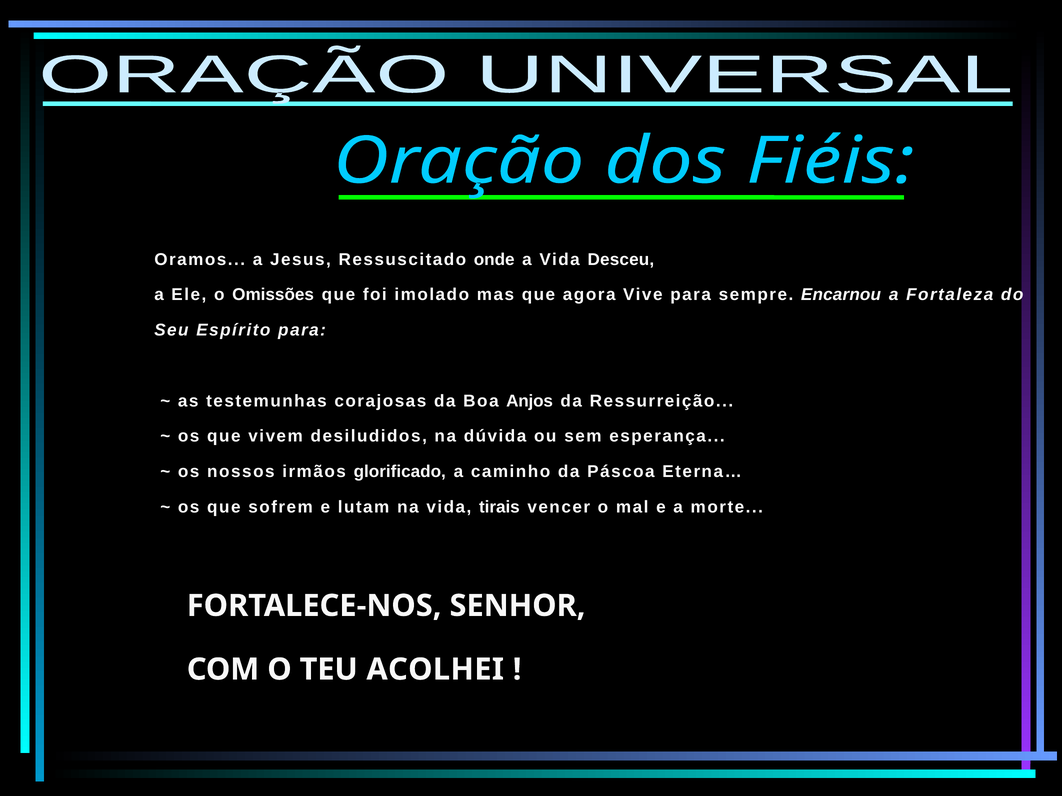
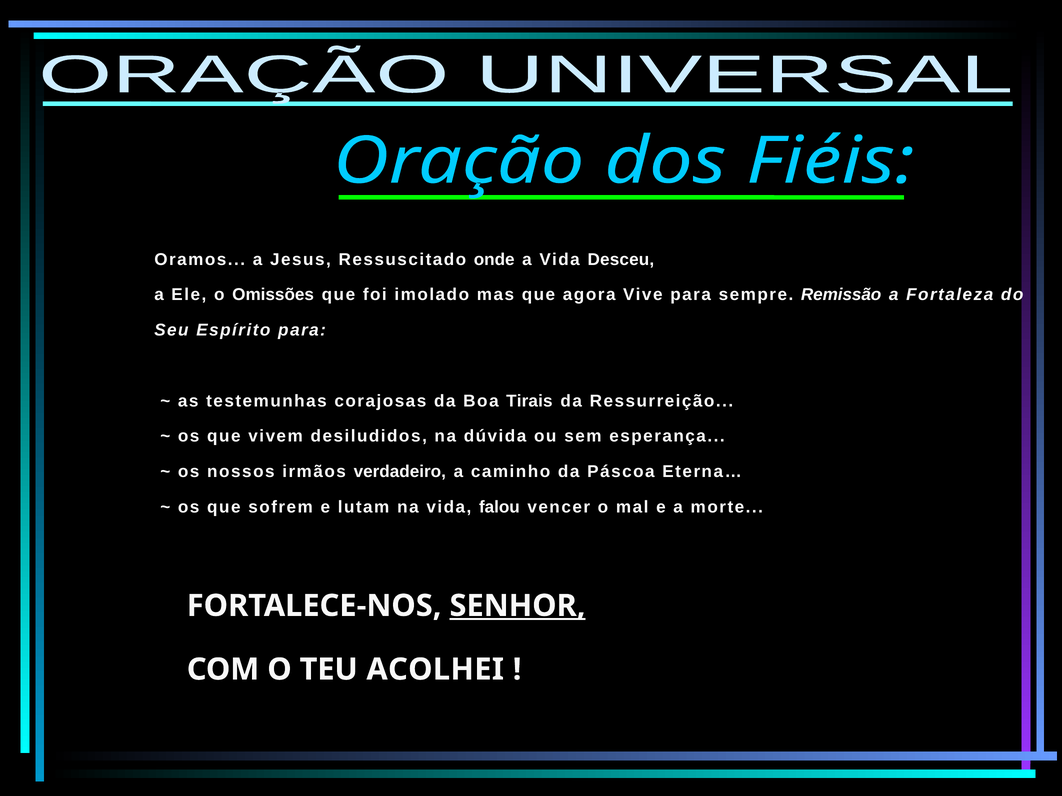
Encarnou: Encarnou -> Remissão (841, 295)
Anjos: Anjos -> Tirais (529, 401)
glorificado: glorificado -> verdadeiro (400, 472)
tirais: tirais -> falou (499, 507)
SENHOR underline: none -> present (517, 606)
